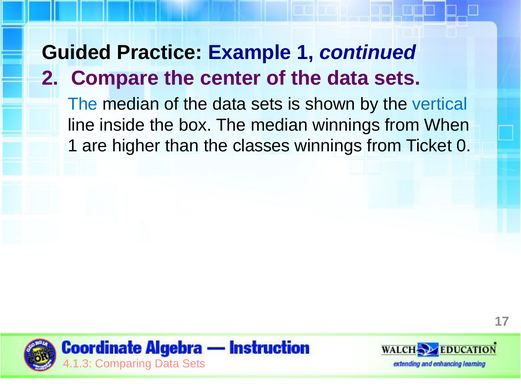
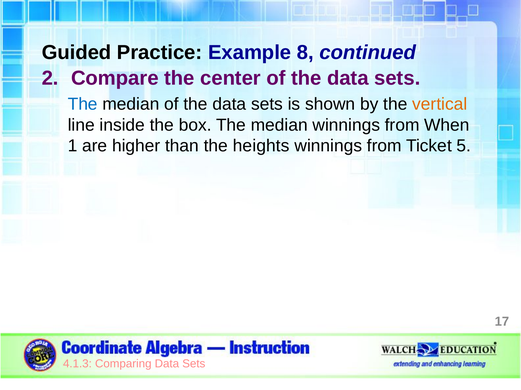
Example 1: 1 -> 8 (305, 53)
vertical colour: blue -> orange (440, 104)
classes: classes -> heights (261, 146)
0: 0 -> 5 (464, 146)
